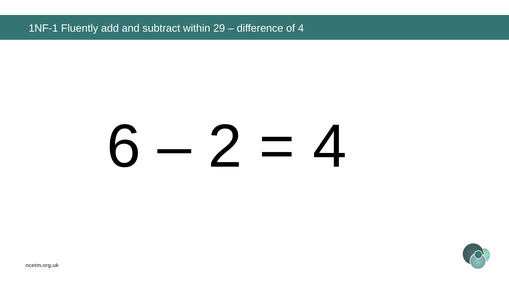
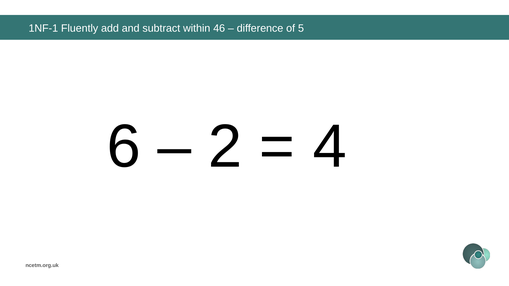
29: 29 -> 46 (219, 28)
of 4: 4 -> 5 (301, 28)
